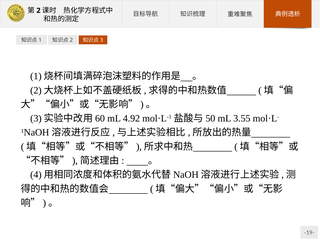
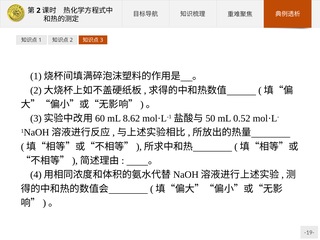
4.92: 4.92 -> 8.62 (131, 118)
3.55: 3.55 -> 0.52 (242, 118)
